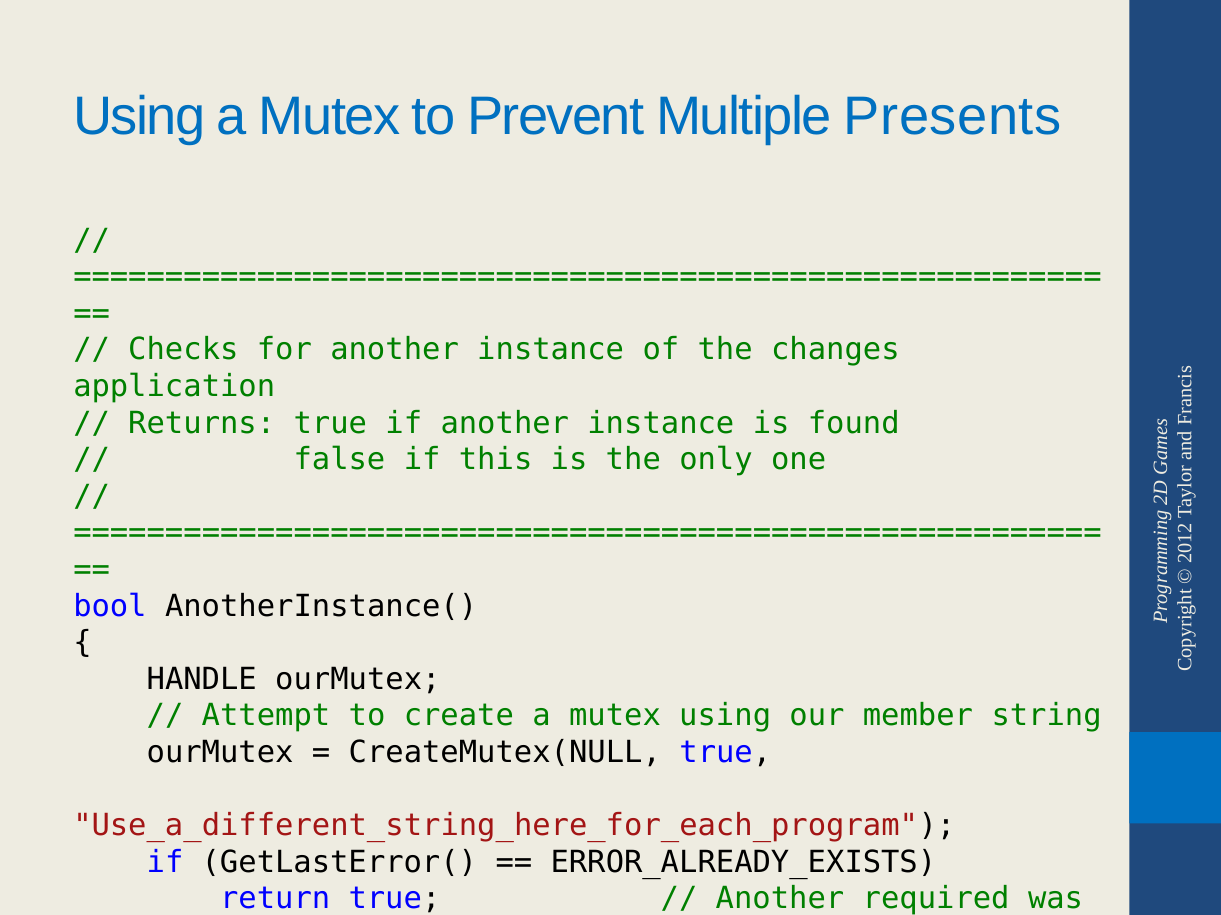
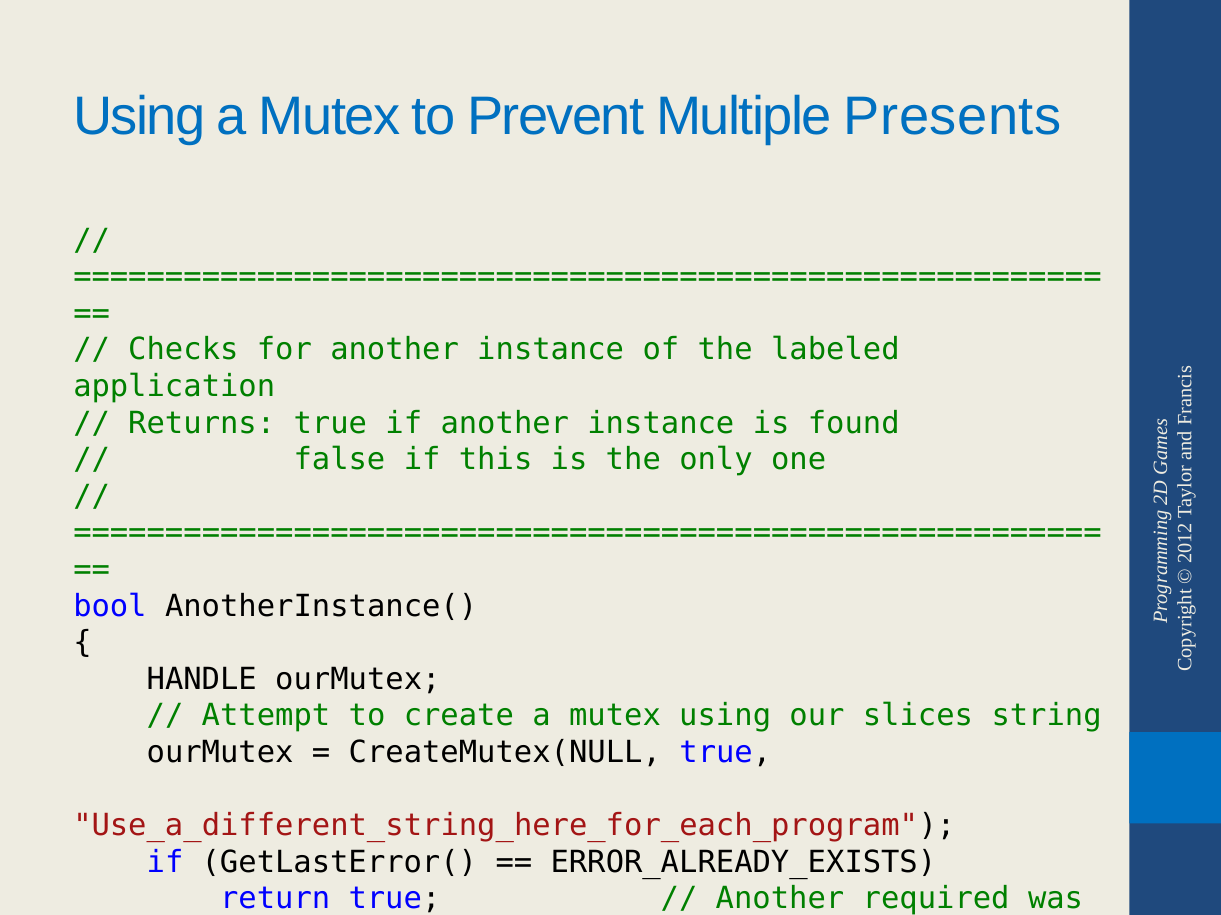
changes: changes -> labeled (835, 350)
member: member -> slices (918, 716)
